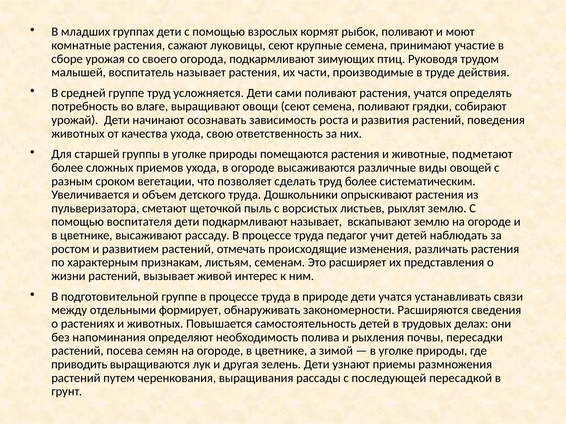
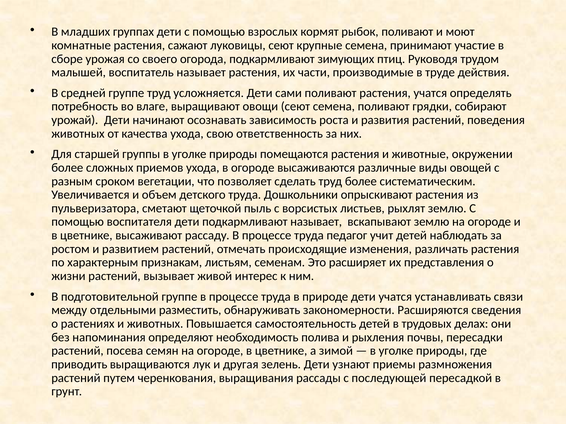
подметают: подметают -> окружении (482, 154)
формирует: формирует -> разместить (190, 310)
